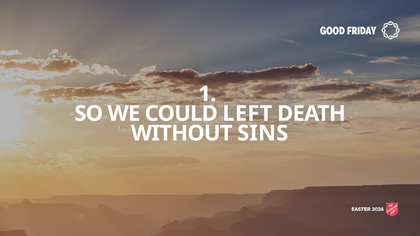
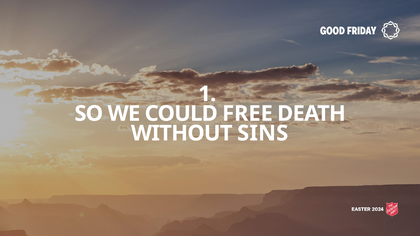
LEFT: LEFT -> FREE (247, 114)
